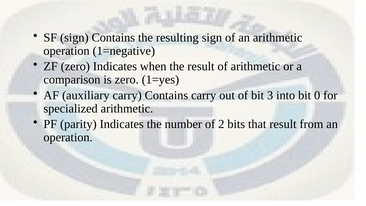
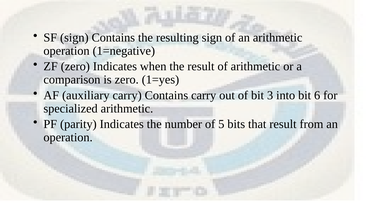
0: 0 -> 6 (317, 95)
2: 2 -> 5 (221, 124)
